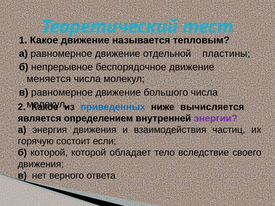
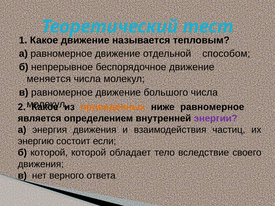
пластины: пластины -> способом (226, 54)
приведенных colour: blue -> orange (113, 107)
ниже вычисляется: вычисляется -> равномерное (212, 107)
горячую: горячую -> энергию (36, 141)
